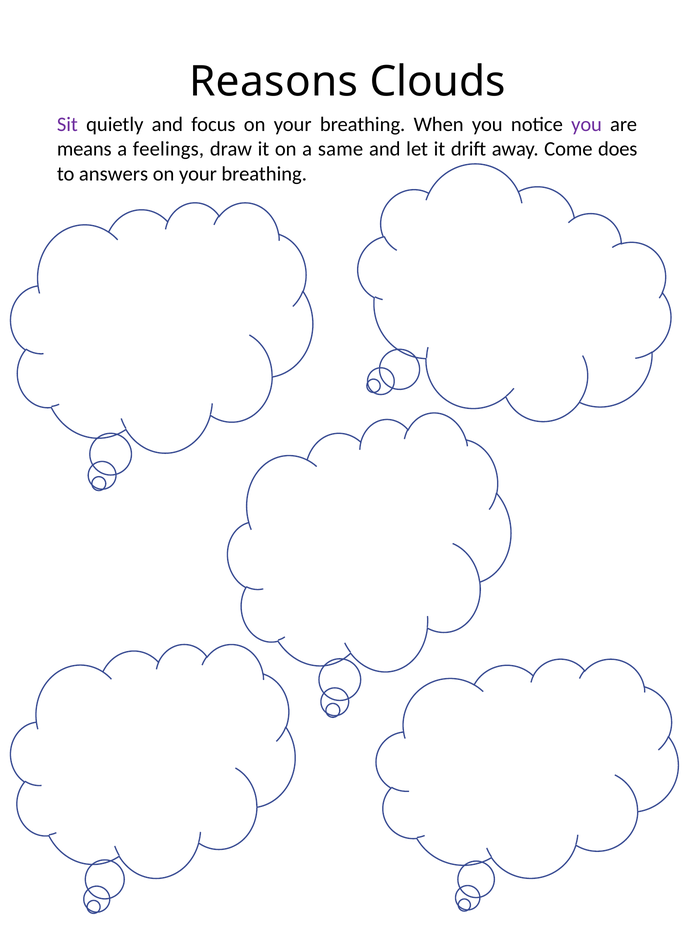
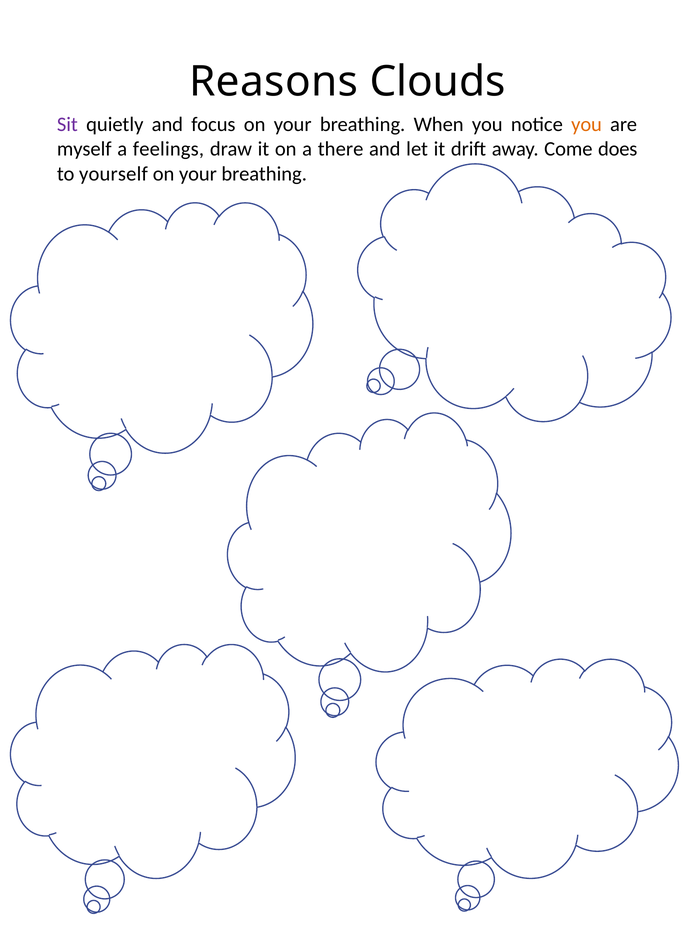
you colour: purple -> orange (587, 124)
means: means -> myself (84, 149)
same: same -> there (341, 149)
answers: answers -> yourself (113, 174)
